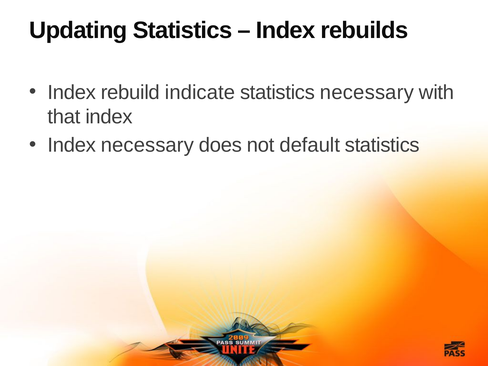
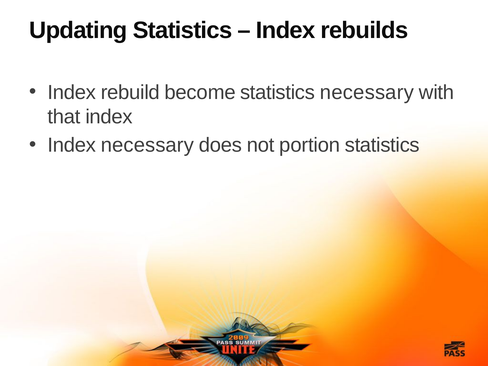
indicate: indicate -> become (200, 92)
default: default -> portion (310, 145)
